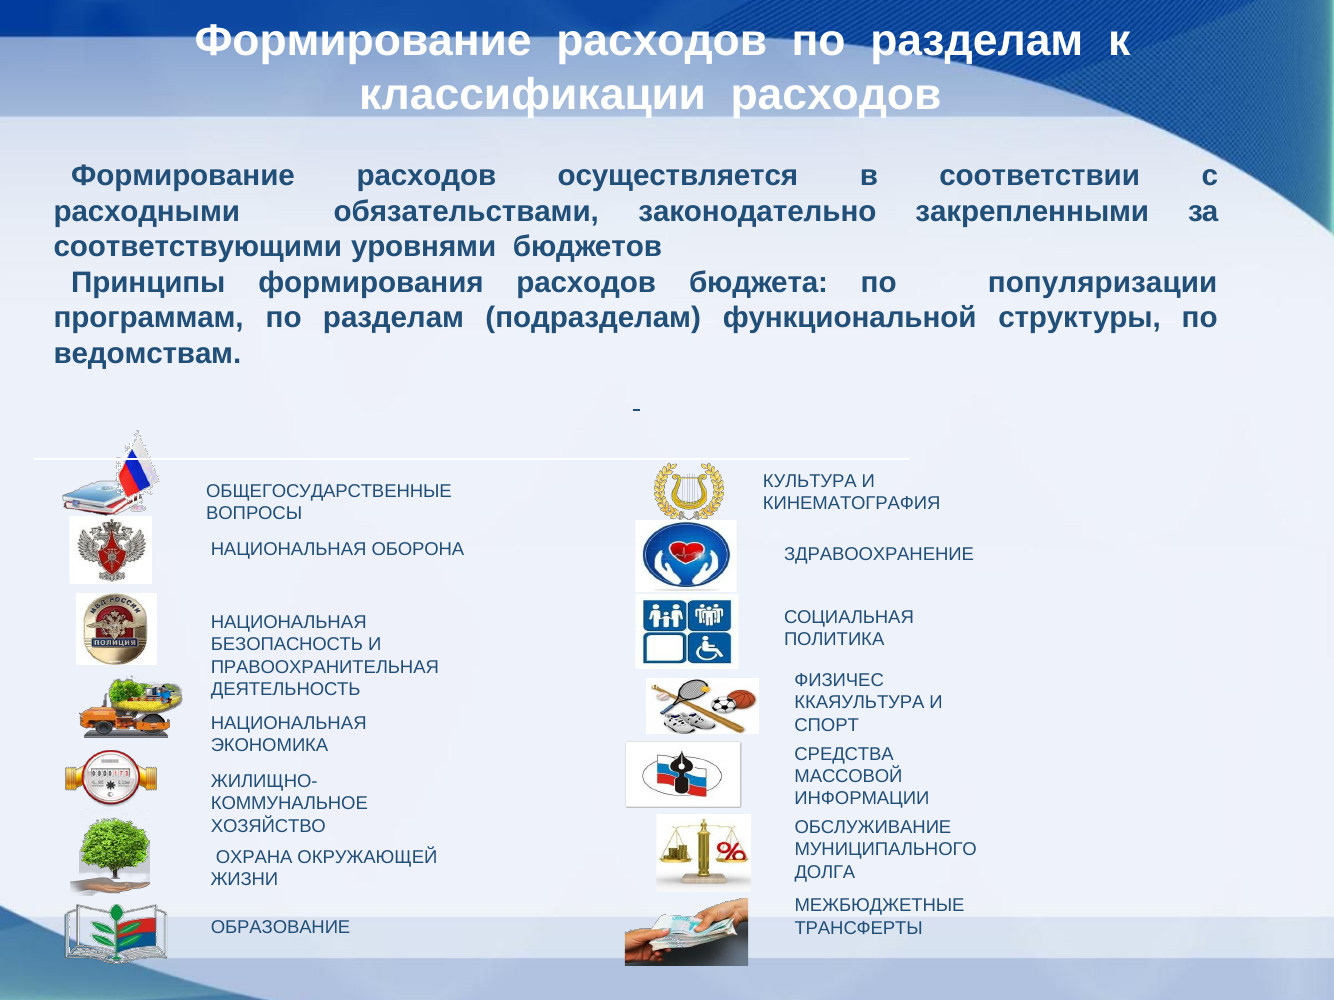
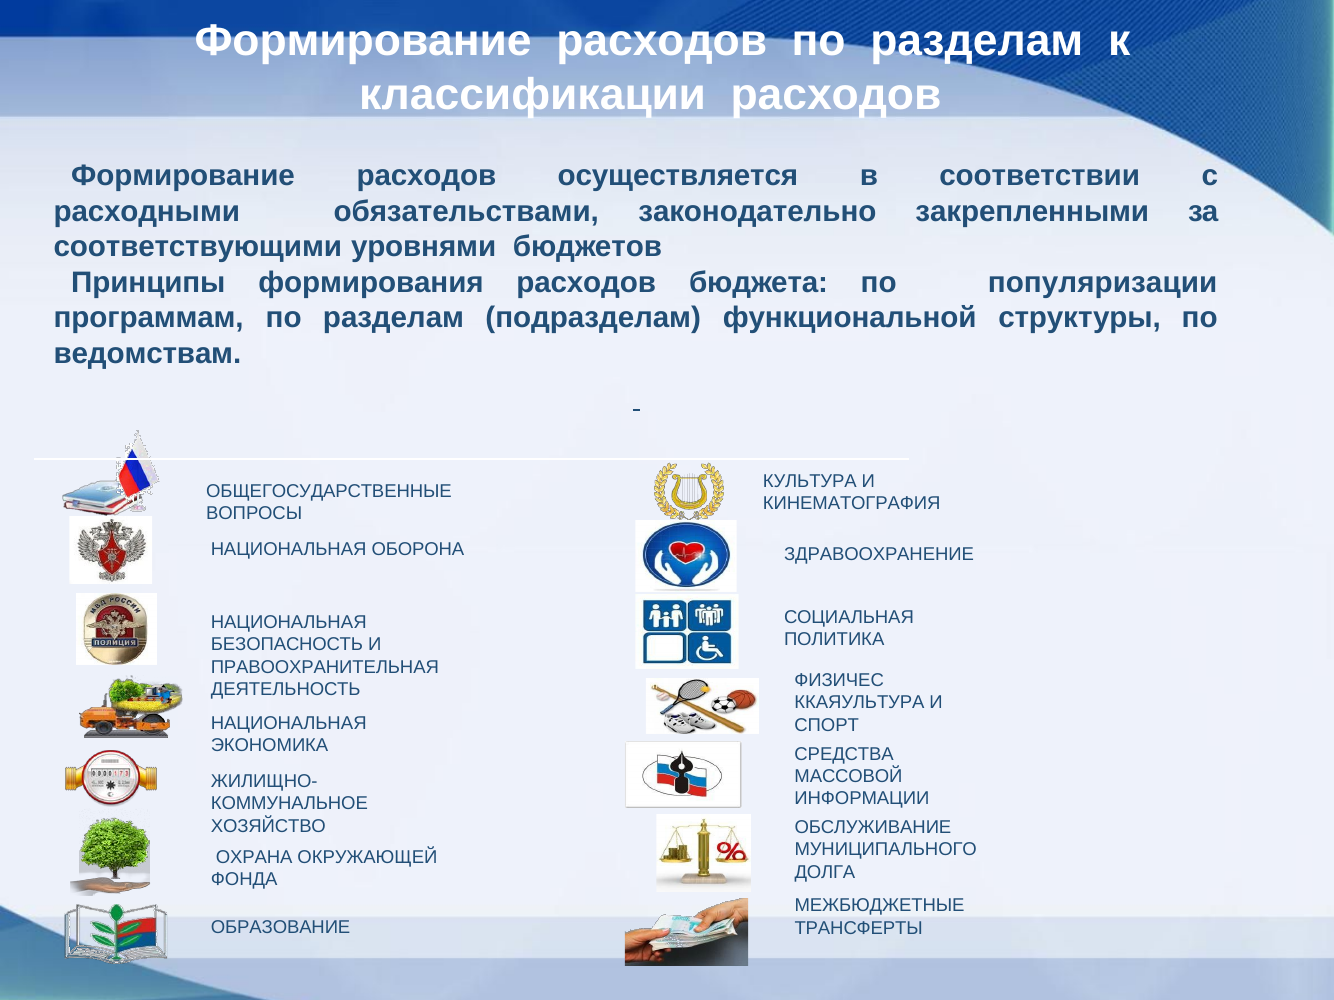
ЖИЗНИ: ЖИЗНИ -> ФОНДА (244, 880)
